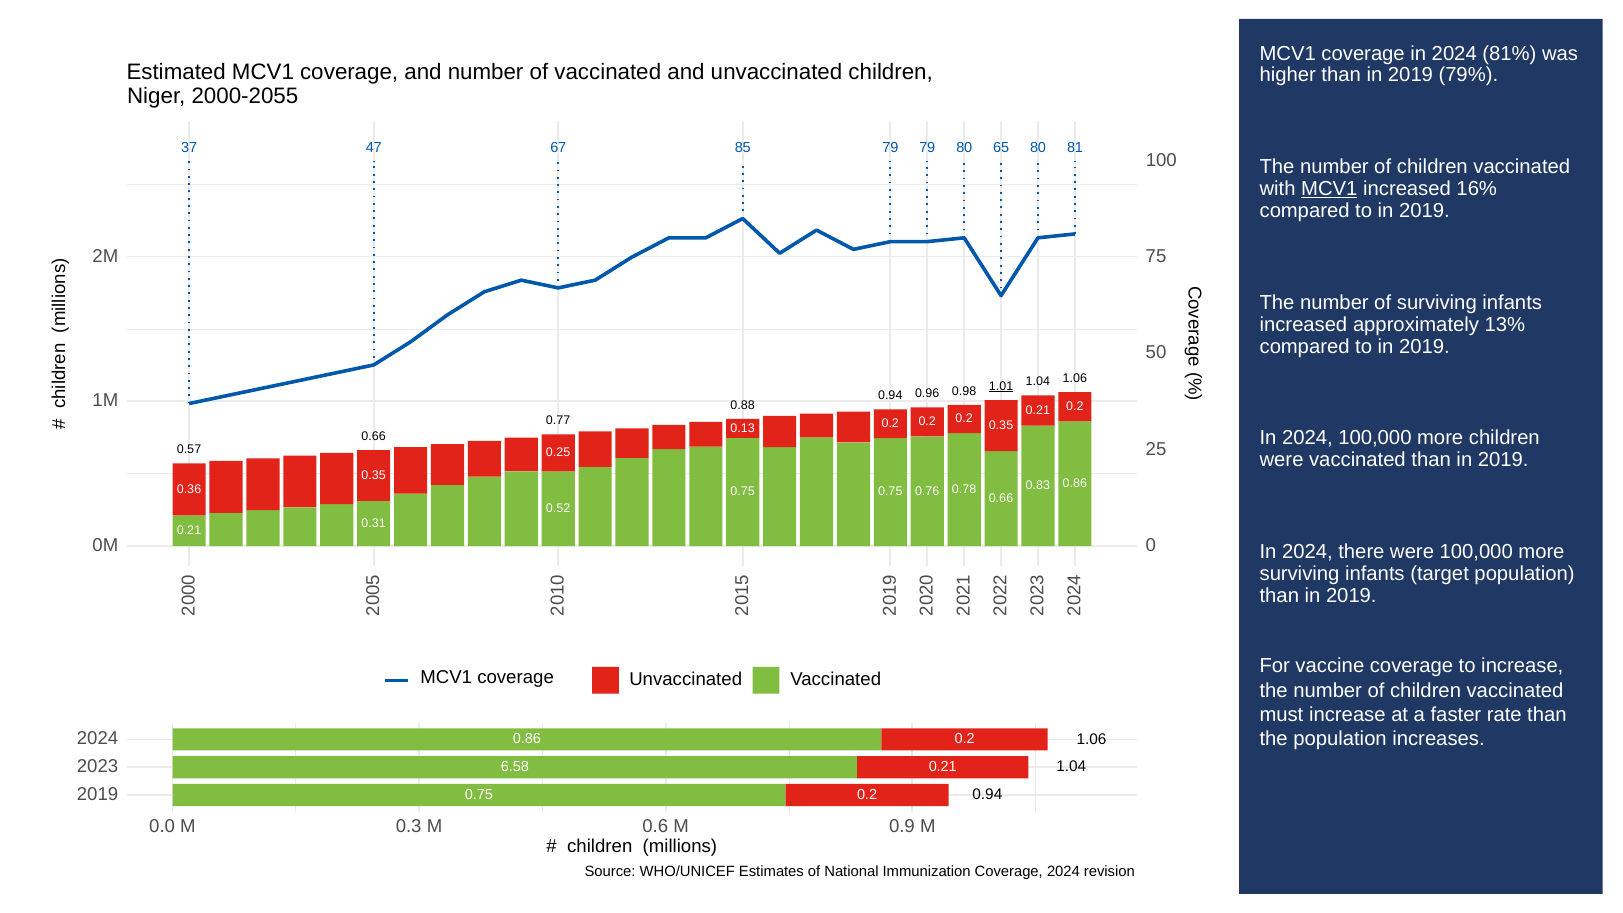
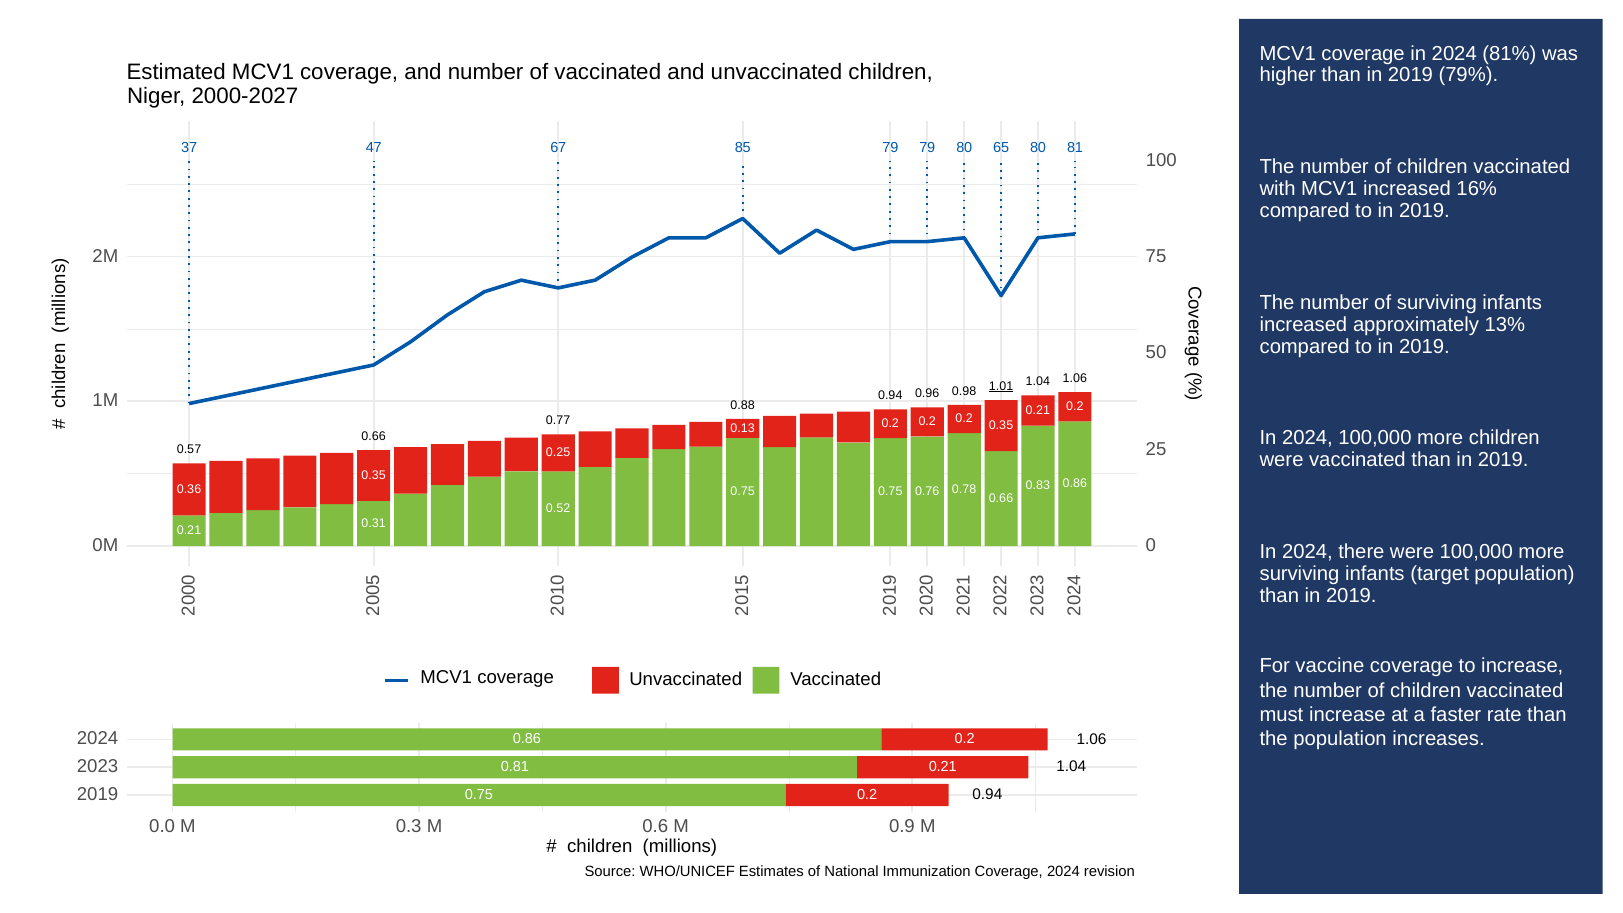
2000-2055: 2000-2055 -> 2000-2027 (245, 96)
MCV1 underline: present -> none (1329, 189)
6.58: 6.58 -> 0.81 (515, 767)
